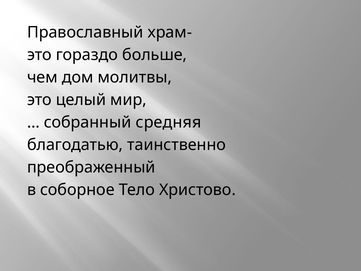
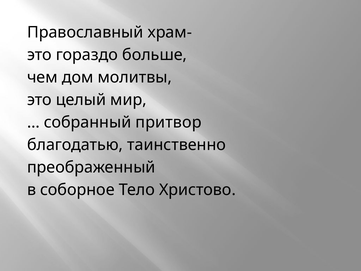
средняя: средняя -> притвор (169, 122)
